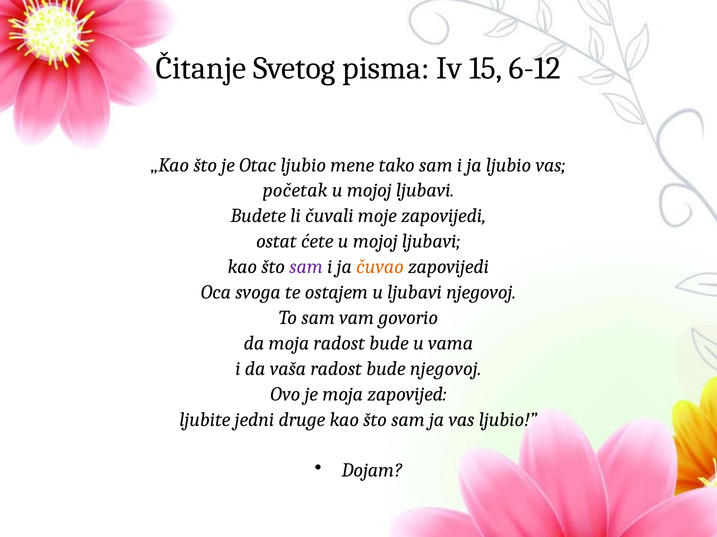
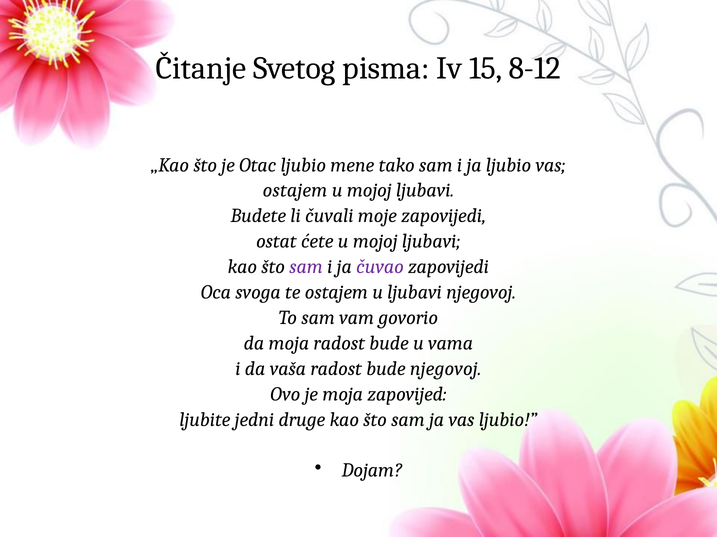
6-12: 6-12 -> 8-12 (535, 69)
početak: početak -> ostajem (295, 191)
čuvao colour: orange -> purple (380, 267)
